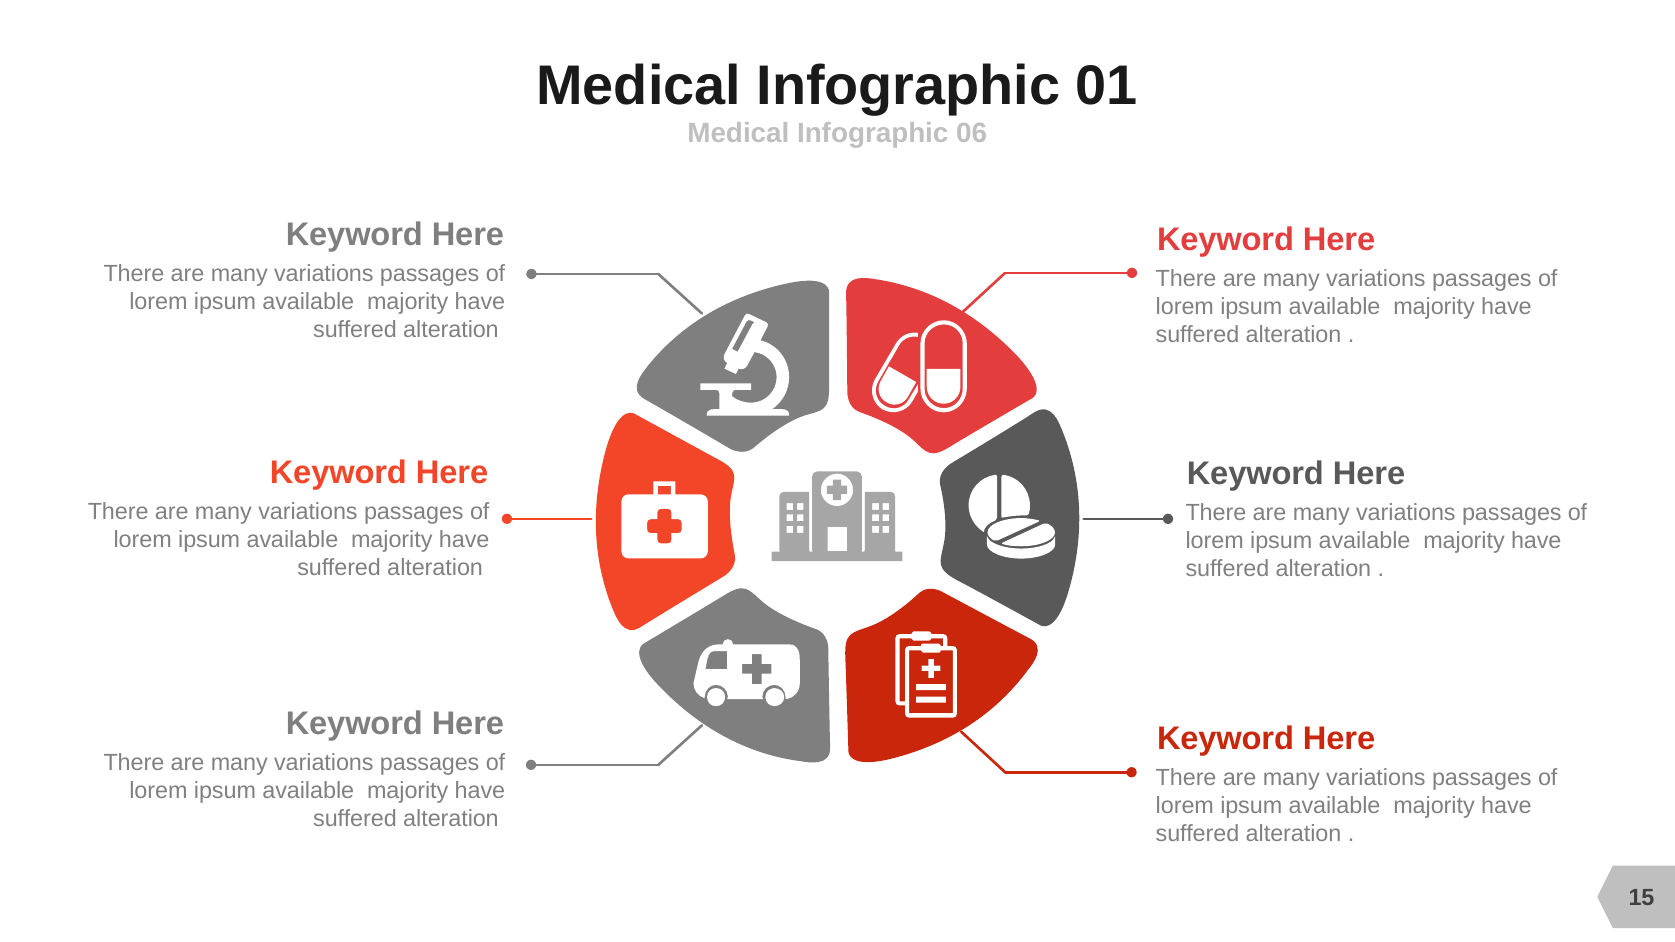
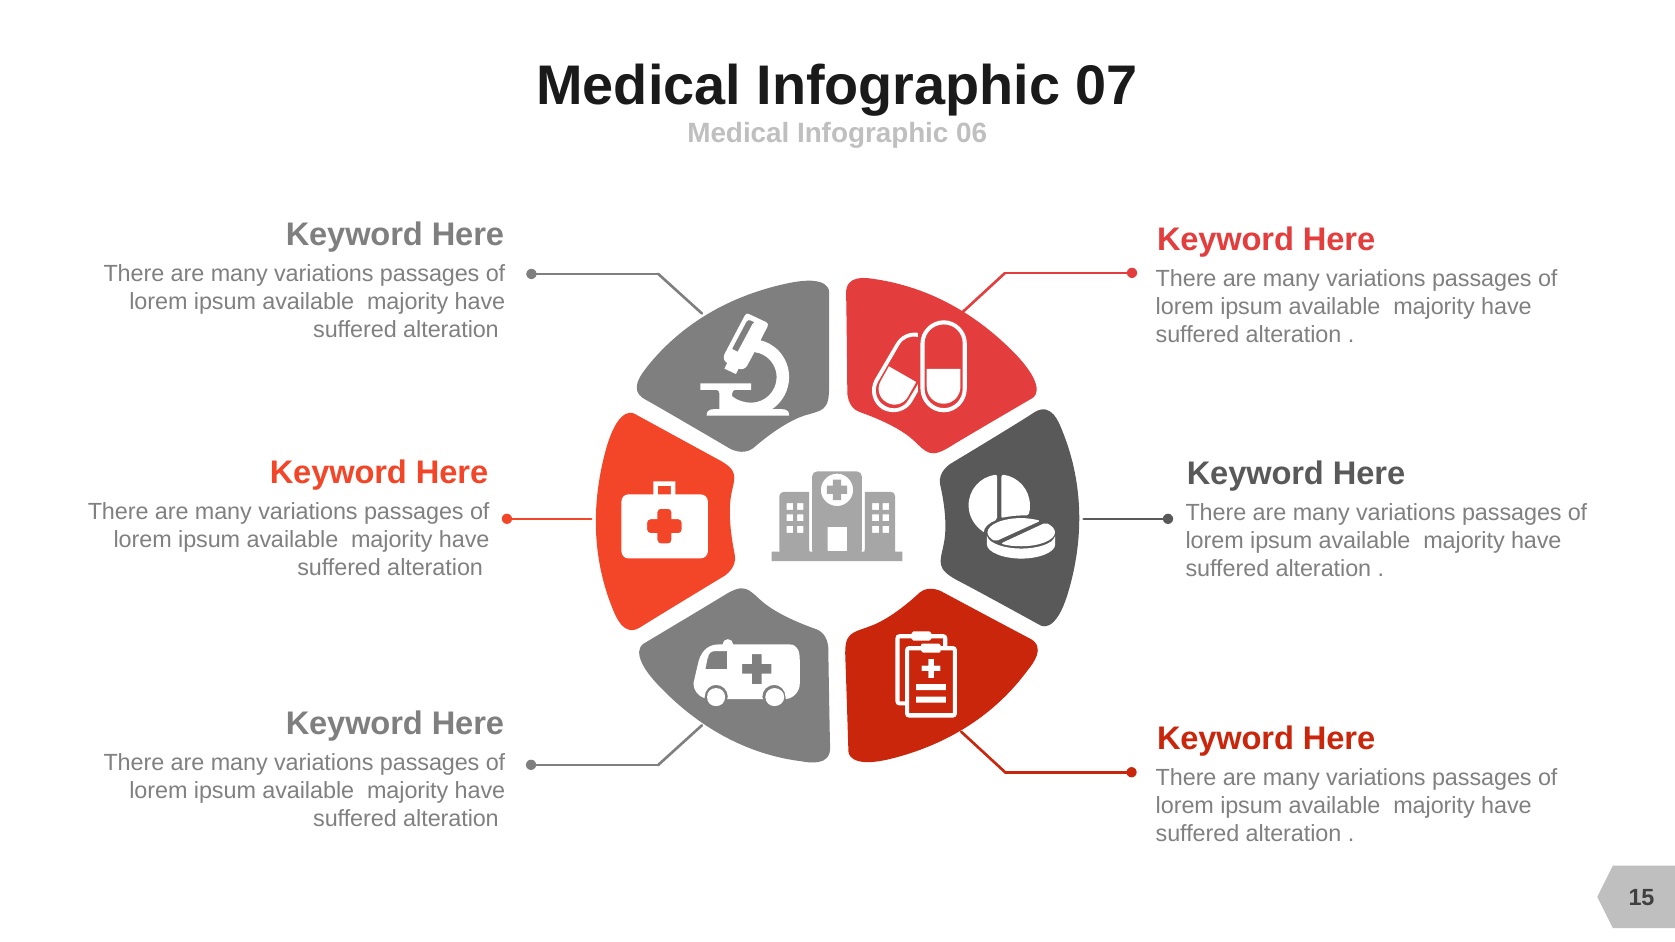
01: 01 -> 07 (1107, 86)
